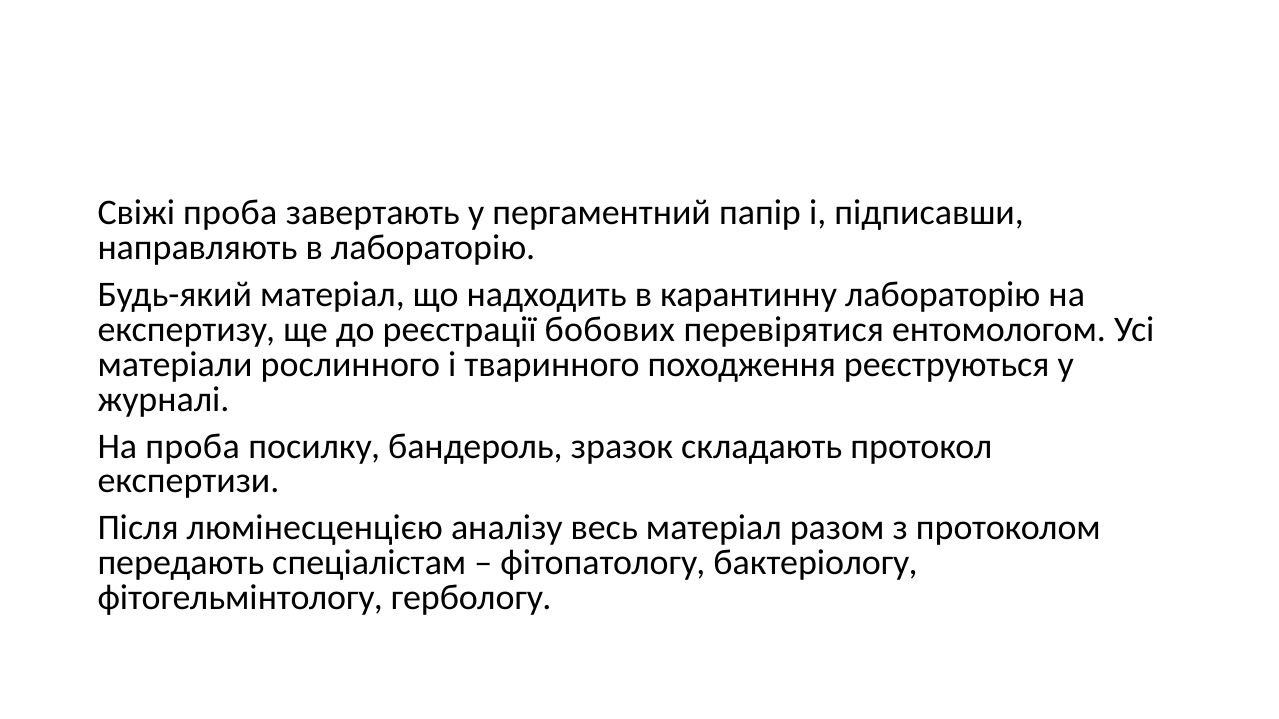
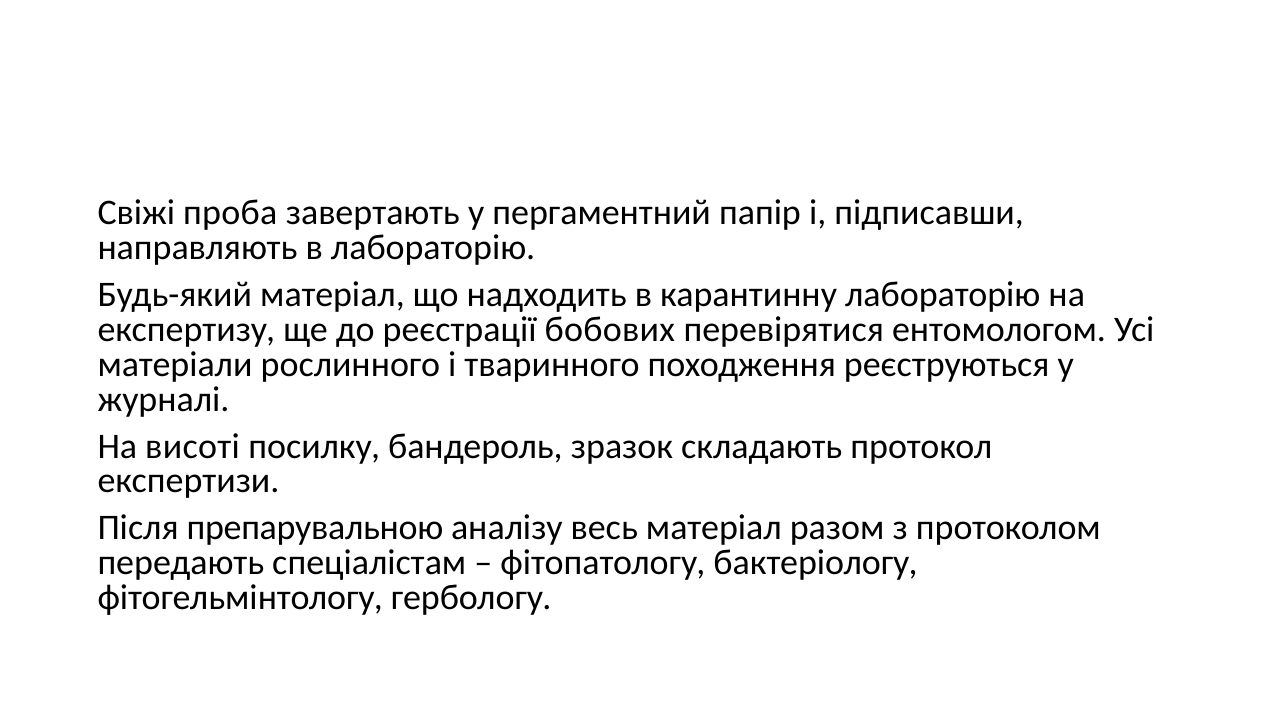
На проба: проба -> висоті (193, 446)
люмінесценцією: люмінесценцією -> препарувальною (315, 528)
